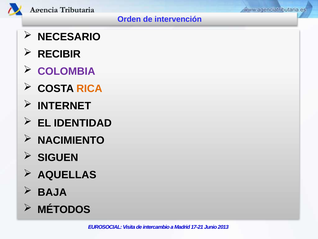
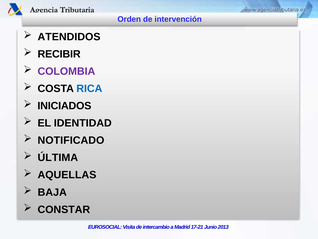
NECESARIO: NECESARIO -> ATENDIDOS (69, 37)
RICA colour: orange -> blue (89, 88)
INTERNET: INTERNET -> INICIADOS (64, 106)
NACIMIENTO: NACIMIENTO -> NOTIFICADO (71, 140)
SIGUEN: SIGUEN -> ÚLTIMA (58, 157)
MÉTODOS: MÉTODOS -> CONSTAR (64, 209)
